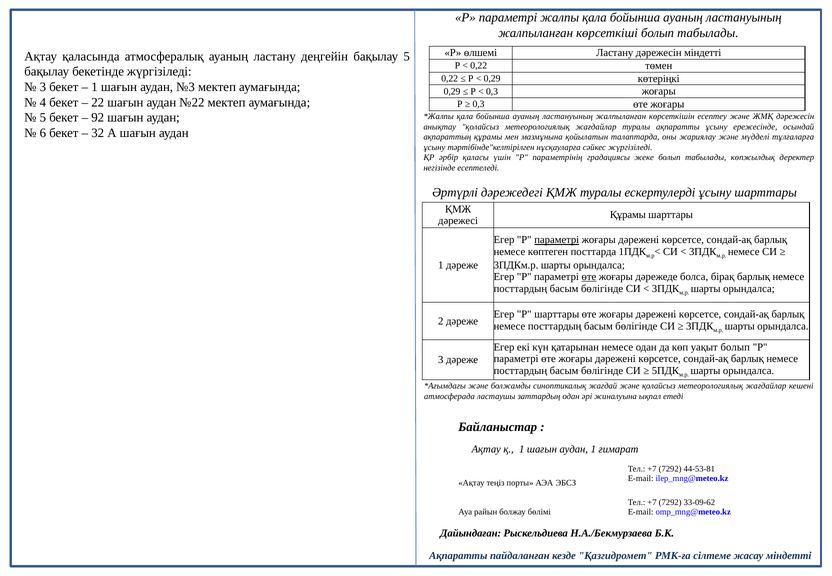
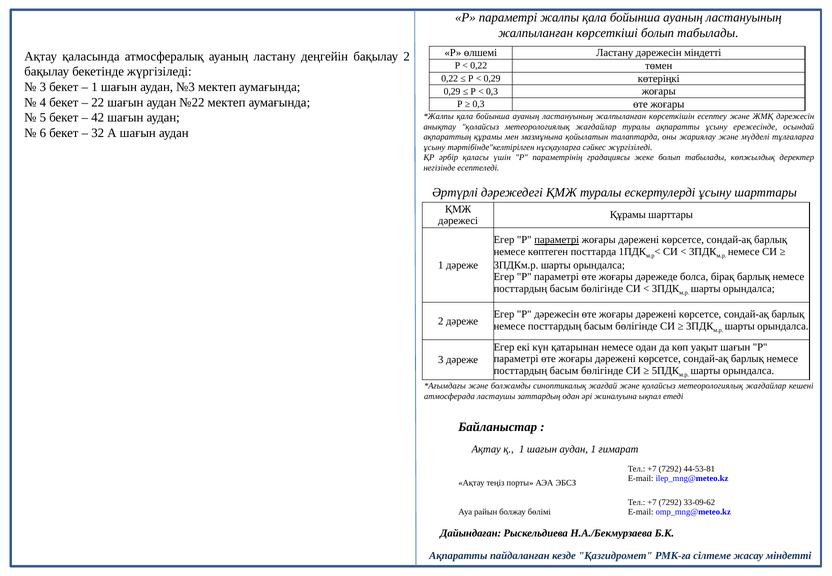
бақылау 5: 5 -> 2 (407, 56)
92: 92 -> 42 (98, 118)
өте underline: present -> none (589, 277)
Р шарттары: шарттары -> дәрежесін (557, 314)
уақыт болып: болып -> шағын (735, 347)
